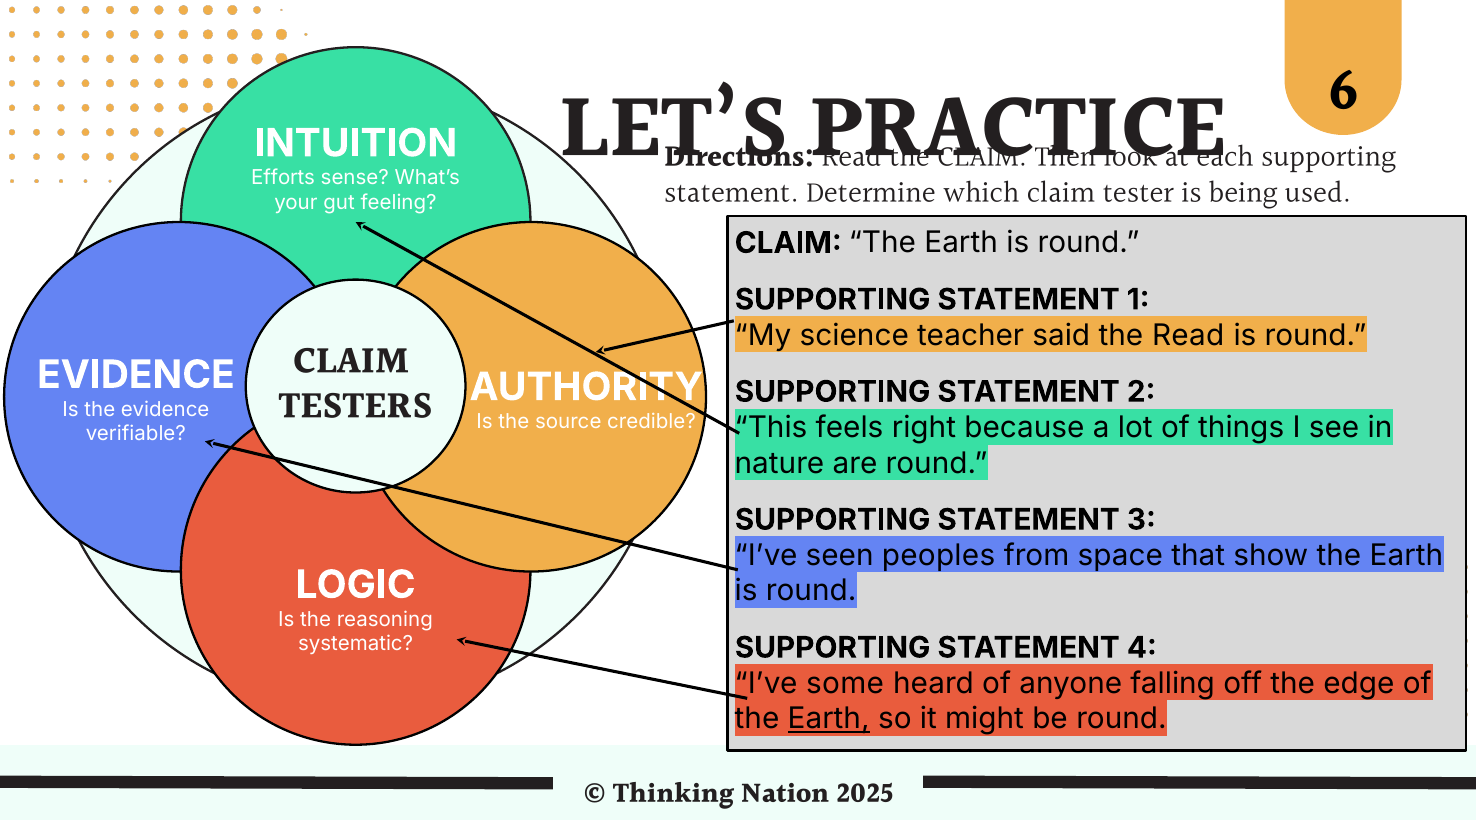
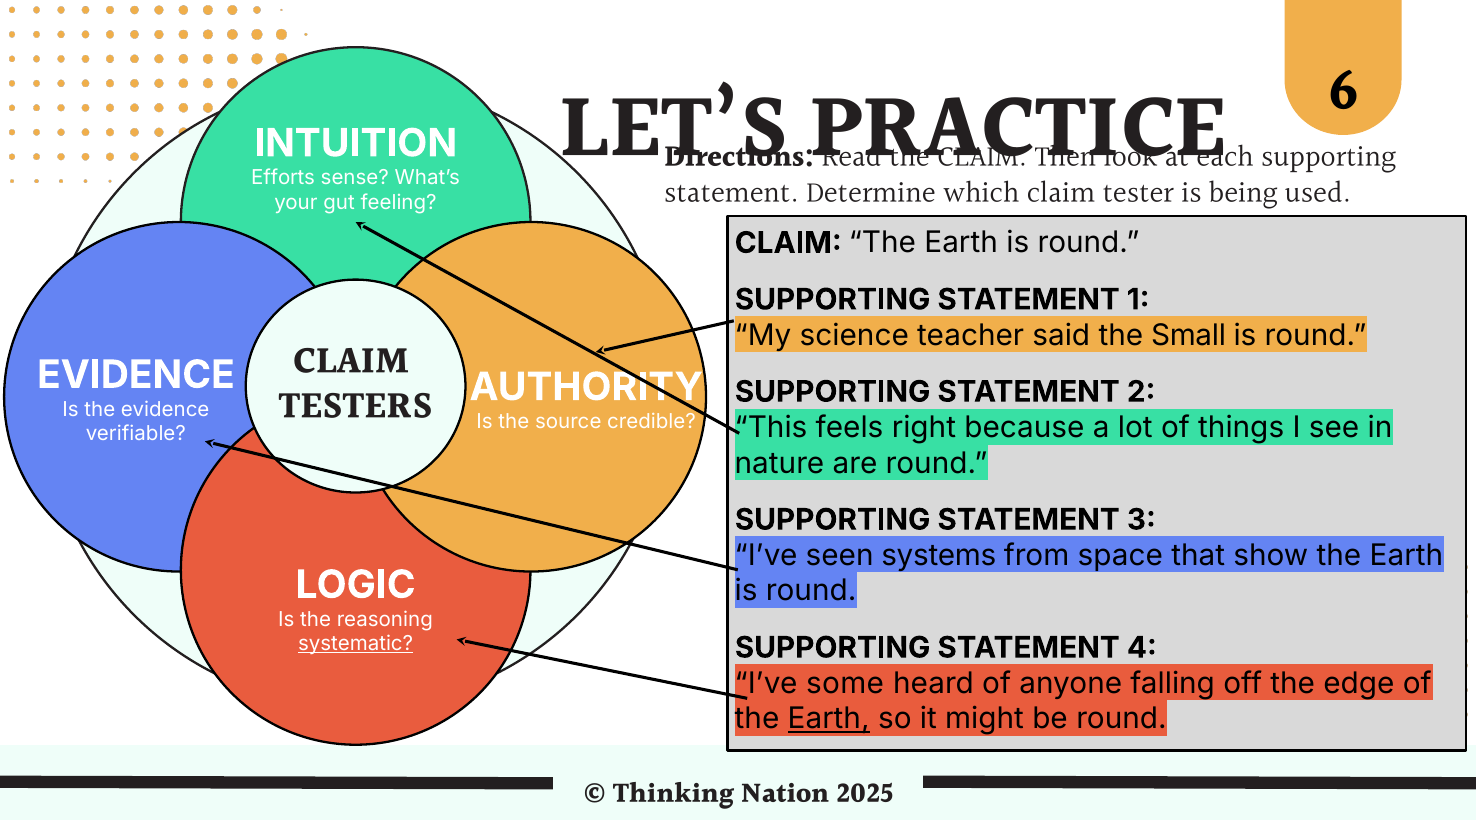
the Read: Read -> Small (1188, 335)
peoples: peoples -> systems (939, 556)
systematic underline: none -> present (356, 644)
